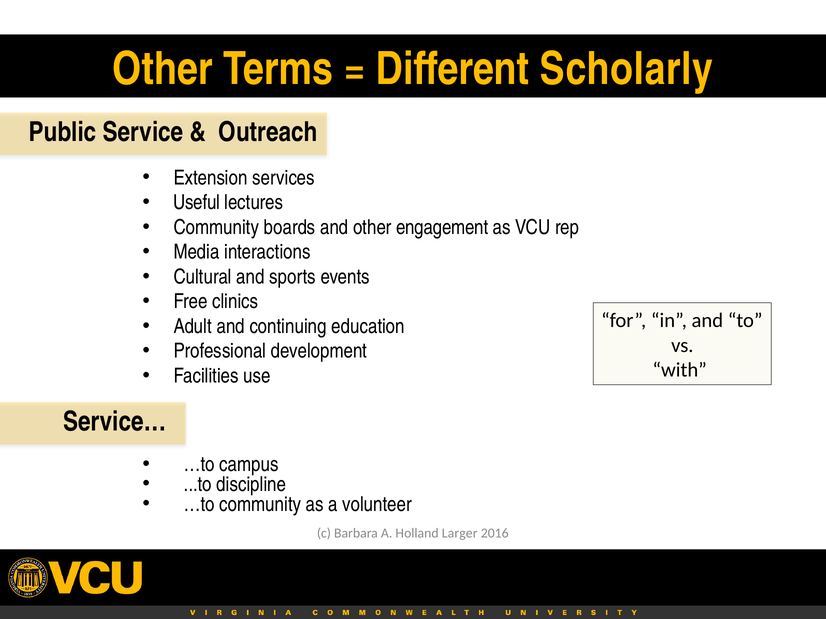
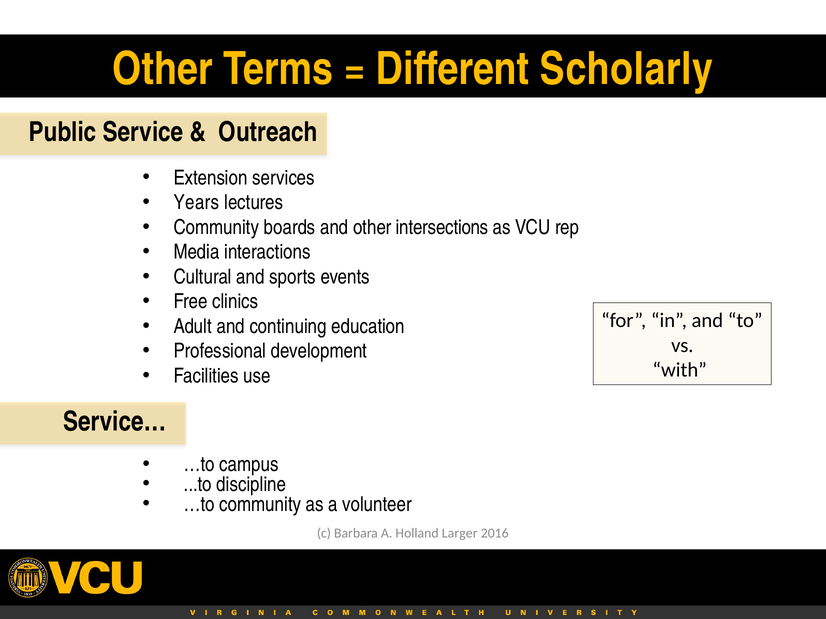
Useful: Useful -> Years (196, 203)
engagement: engagement -> intersections (442, 227)
